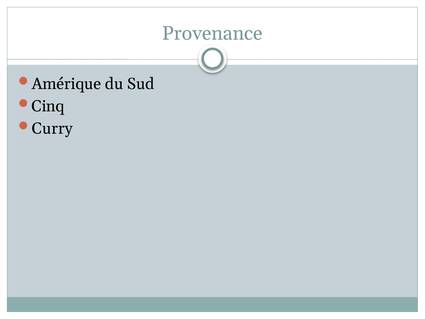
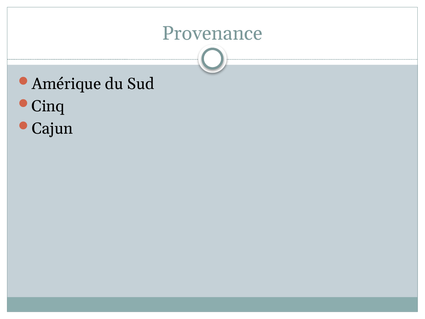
Curry: Curry -> Cajun (52, 128)
